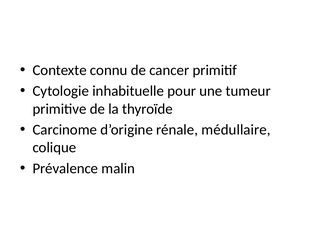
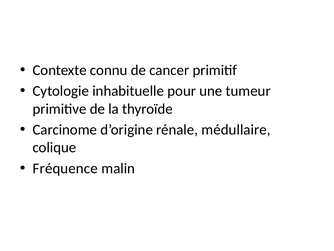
Prévalence: Prévalence -> Fréquence (65, 168)
